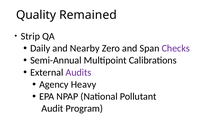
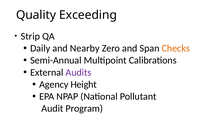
Remained: Remained -> Exceeding (88, 15)
Checks colour: purple -> orange (176, 48)
Heavy: Heavy -> Height (84, 84)
